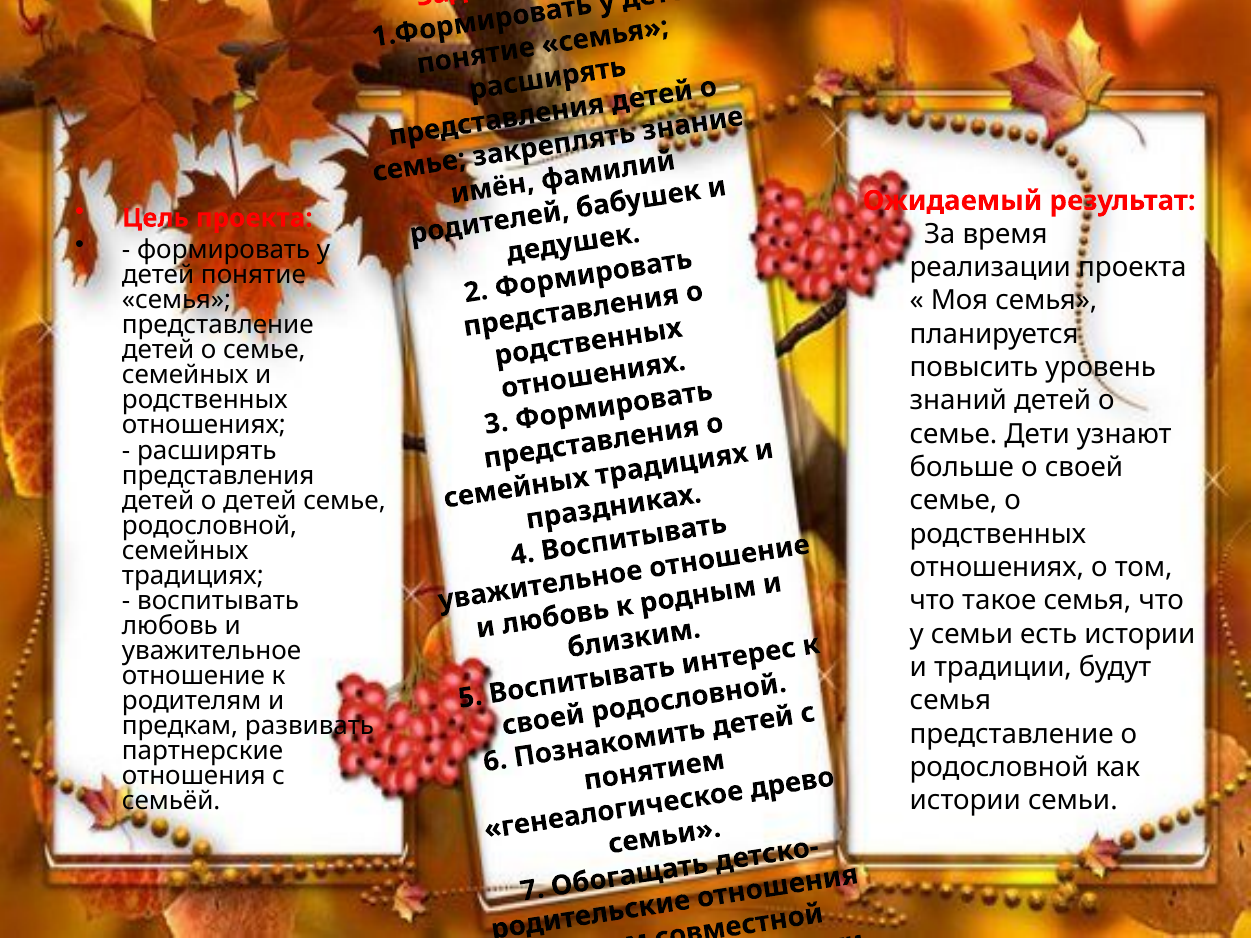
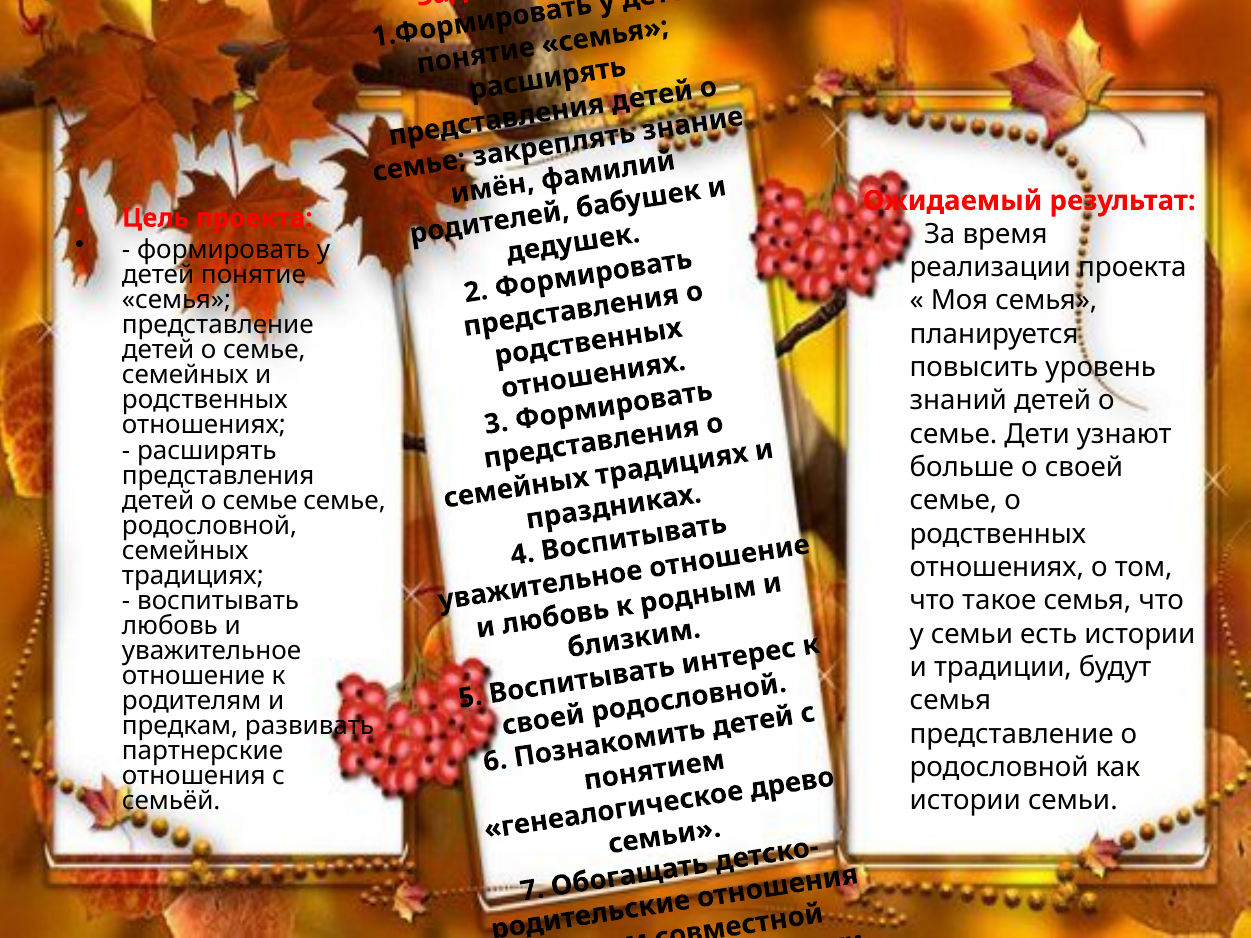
детей: детей -> семье (260, 501)
